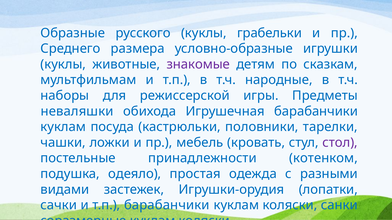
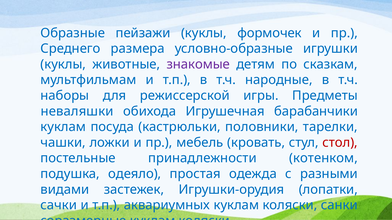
русского: русского -> пейзажи (143, 33)
грабельки: грабельки -> формочек (269, 33)
стол colour: purple -> red (340, 143)
т.п барабанчики: барабанчики -> аквариумных (167, 206)
